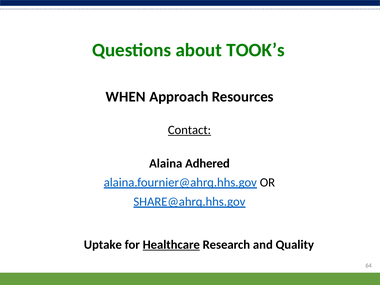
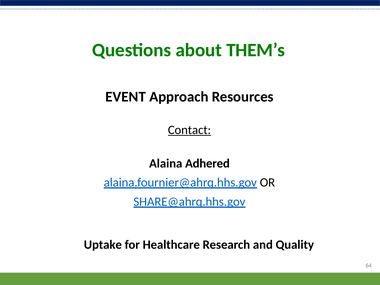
TOOK’s: TOOK’s -> THEM’s (256, 50)
WHEN: WHEN -> EVENT (126, 97)
Healthcare underline: present -> none (171, 245)
